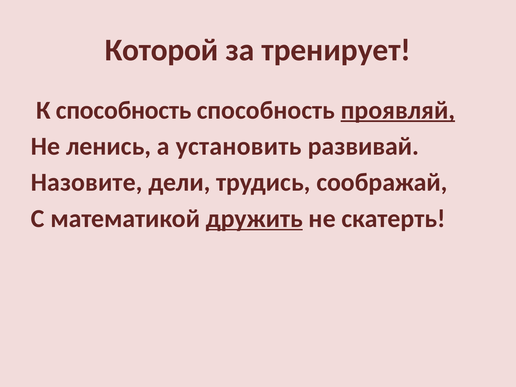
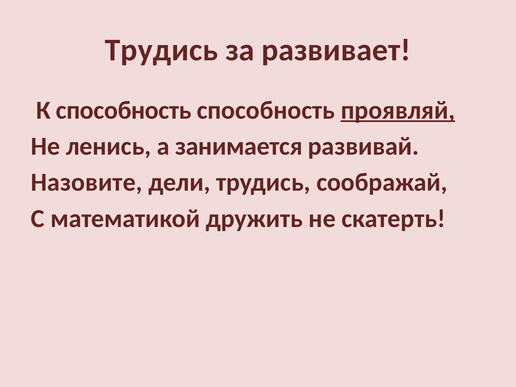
Которой: Которой -> Трудись (161, 50)
тренирует: тренирует -> развивает (336, 50)
установить: установить -> занимается (239, 146)
дружить underline: present -> none (254, 219)
